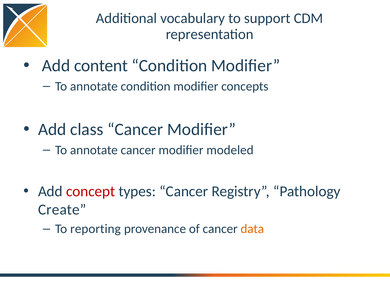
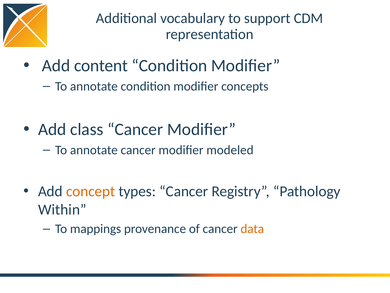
concept colour: red -> orange (91, 191)
Create: Create -> Within (62, 209)
reporting: reporting -> mappings (96, 229)
